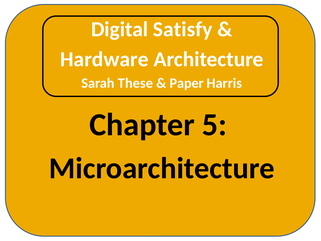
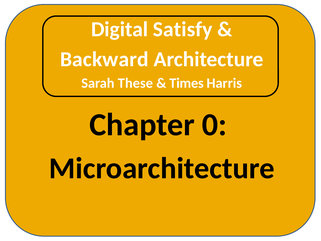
Hardware: Hardware -> Backward (104, 59)
Paper: Paper -> Times (187, 83)
5: 5 -> 0 (214, 125)
